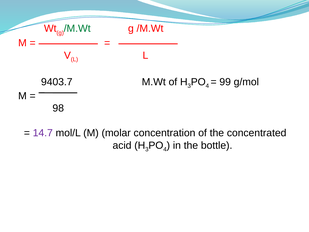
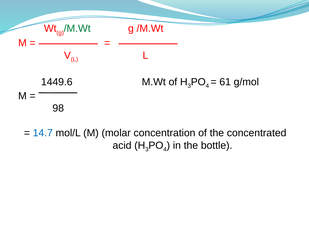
9403.7: 9403.7 -> 1449.6 (57, 82)
99: 99 -> 61 (225, 82)
14.7 colour: purple -> blue (43, 133)
